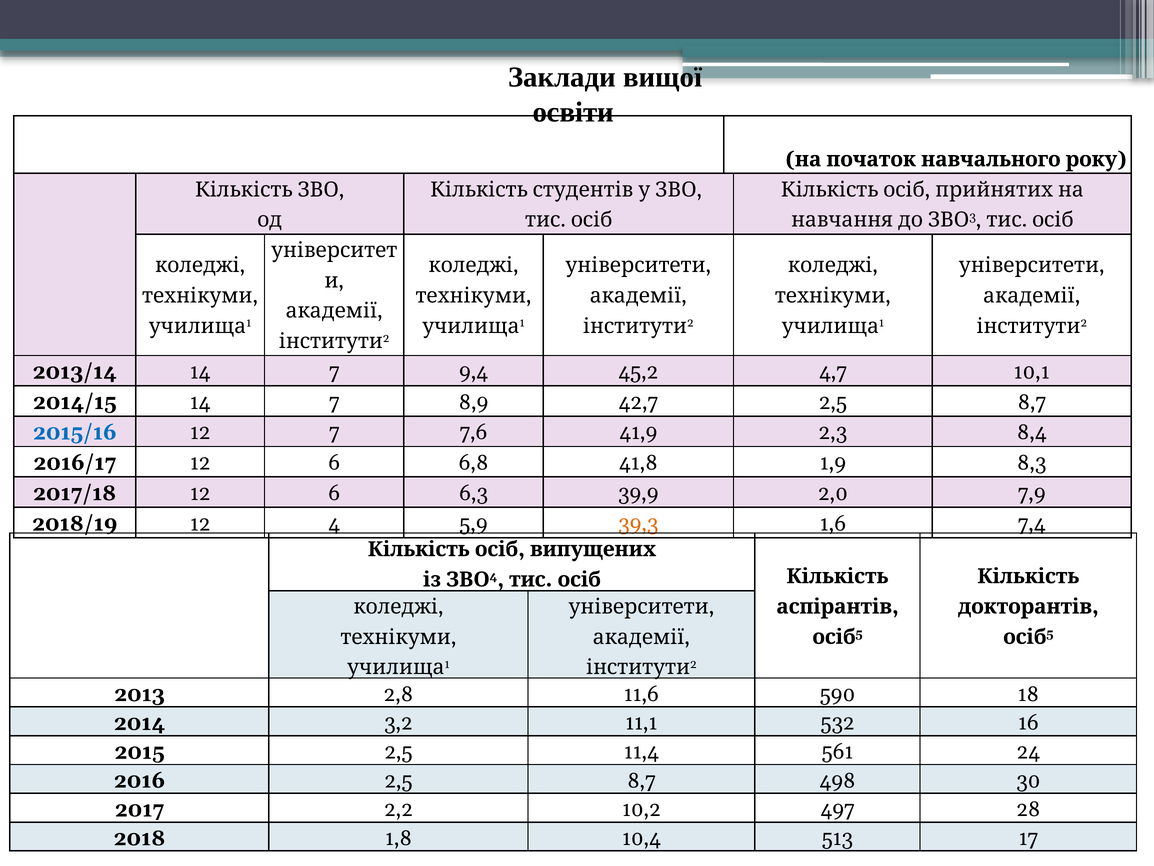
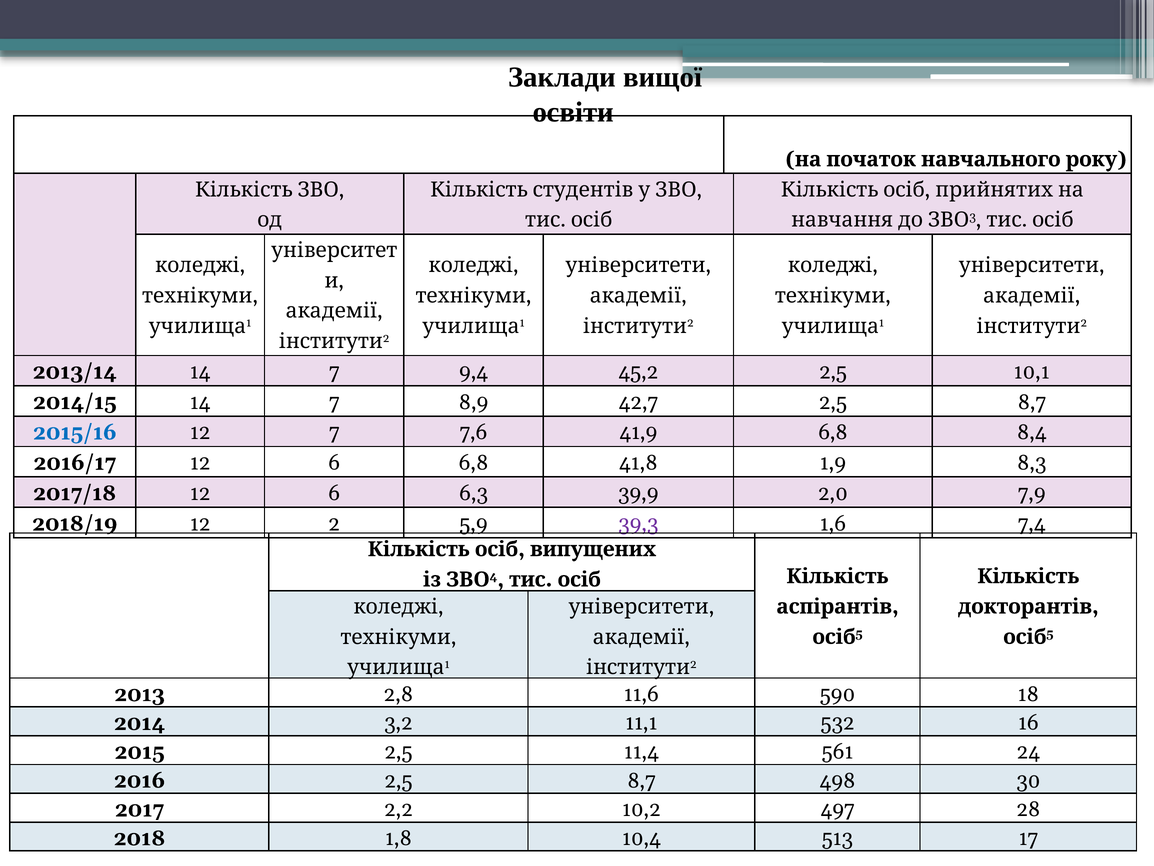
45,2 4,7: 4,7 -> 2,5 (833, 372)
41,9 2,3: 2,3 -> 6,8 (833, 432)
4: 4 -> 2 (334, 523)
39,3 colour: orange -> purple (638, 523)
